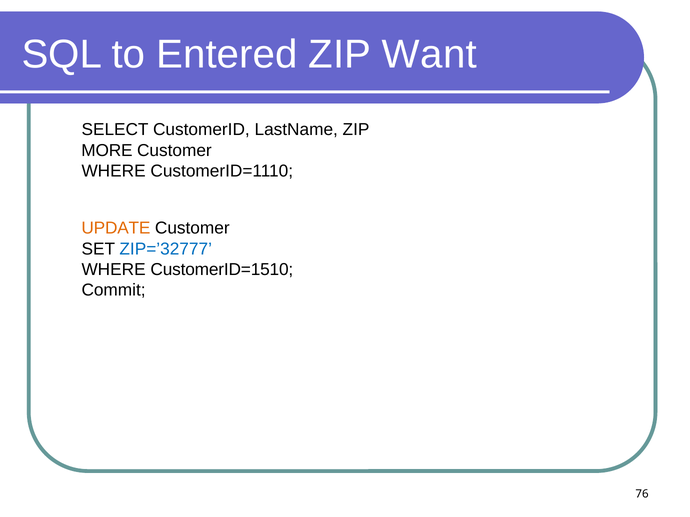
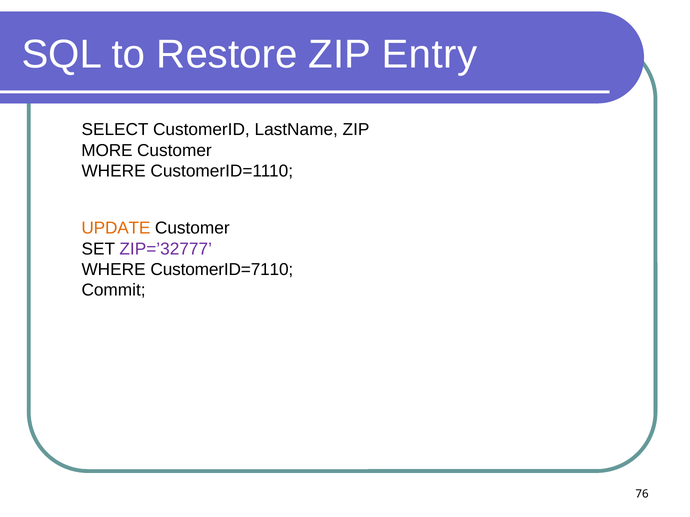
Entered: Entered -> Restore (227, 55)
Want: Want -> Entry (429, 55)
ZIP=’32777 colour: blue -> purple (166, 249)
CustomerID=1510: CustomerID=1510 -> CustomerID=7110 (222, 270)
